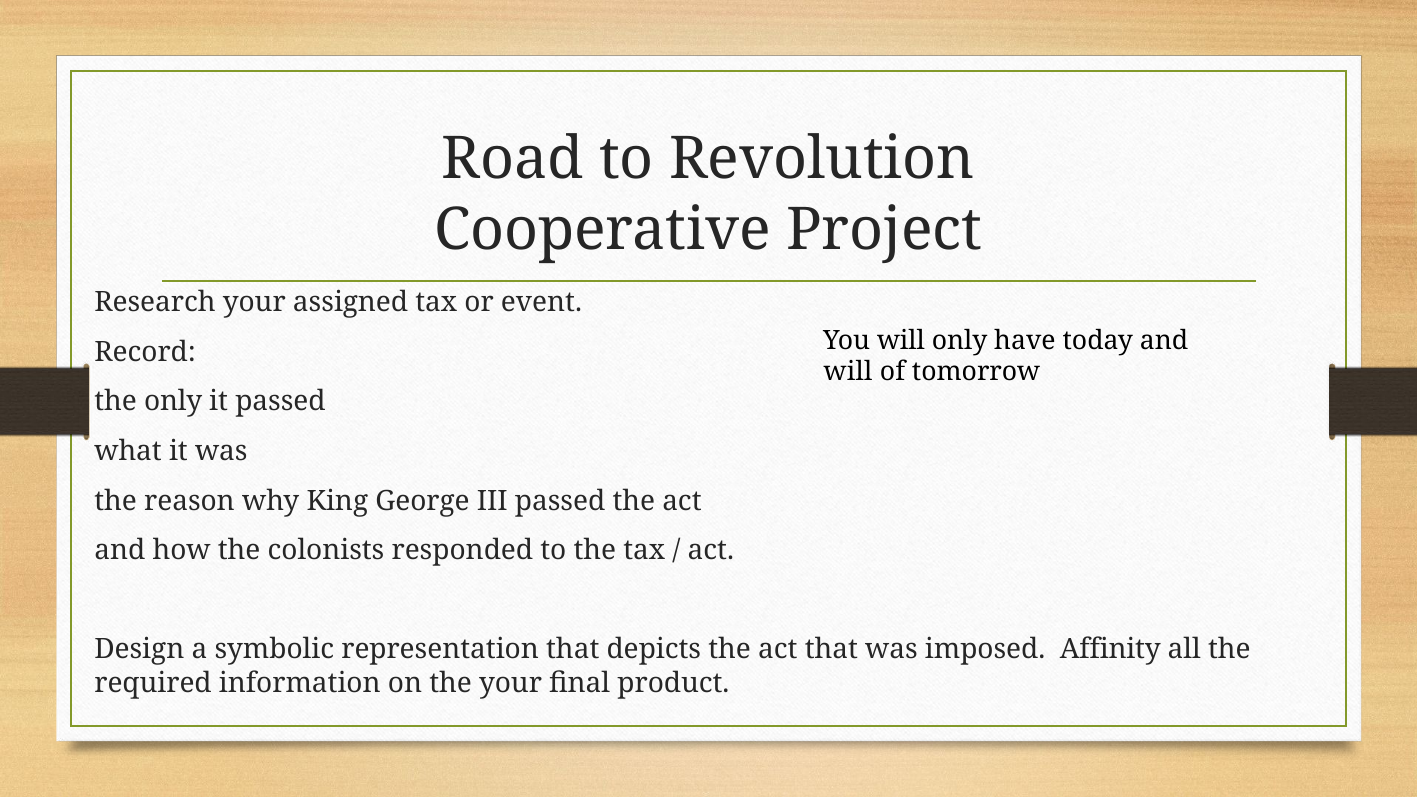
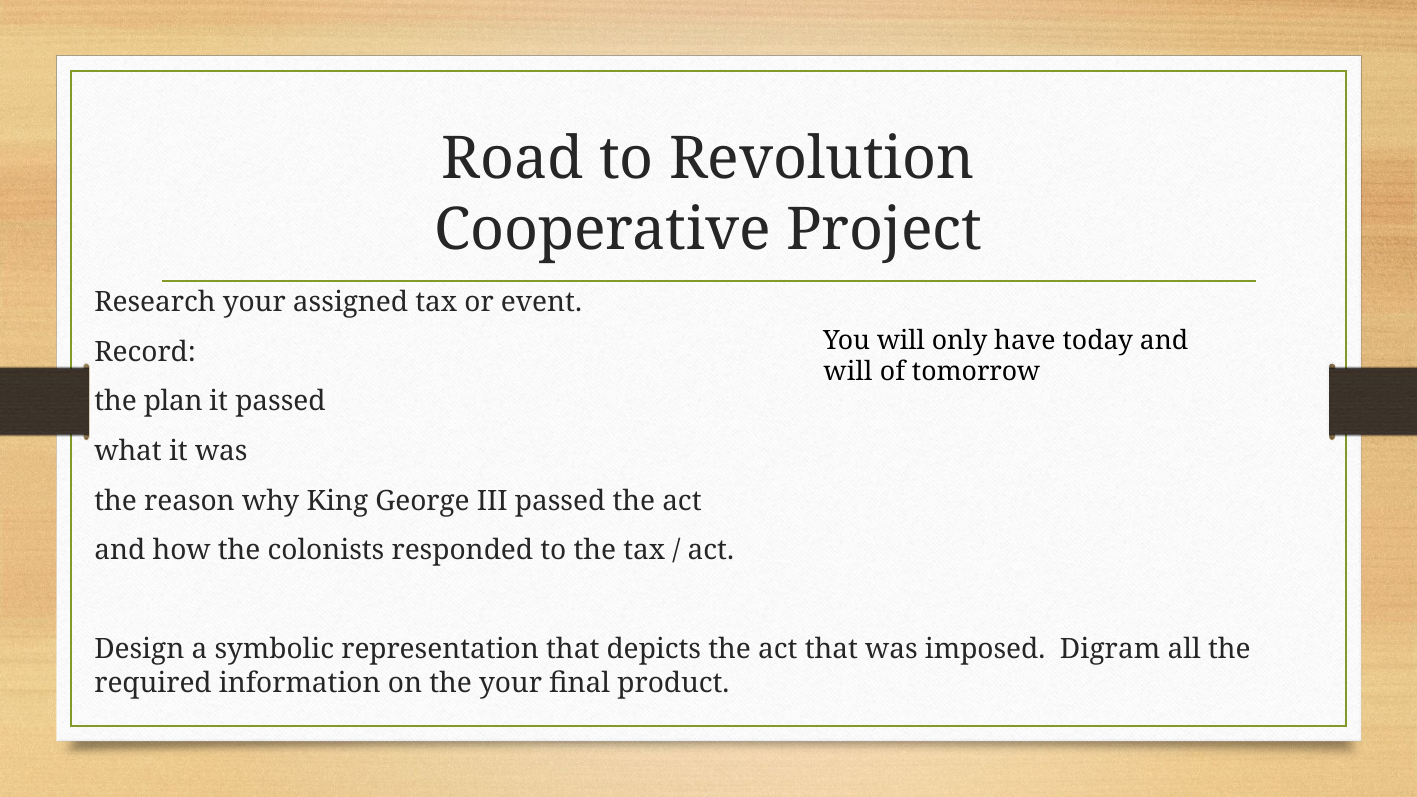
the only: only -> plan (173, 402)
Affinity: Affinity -> Digram (1110, 650)
